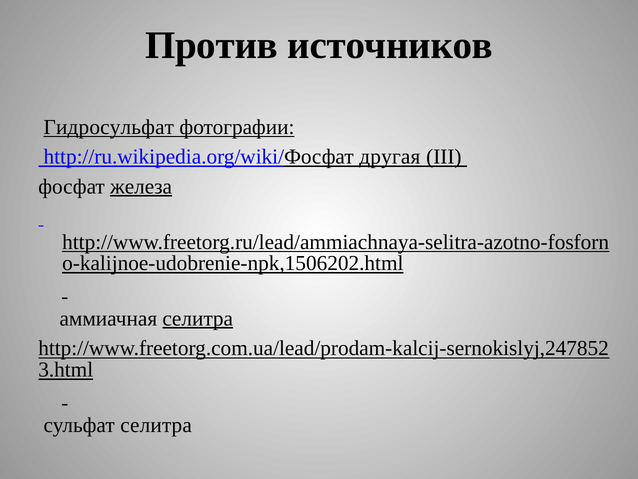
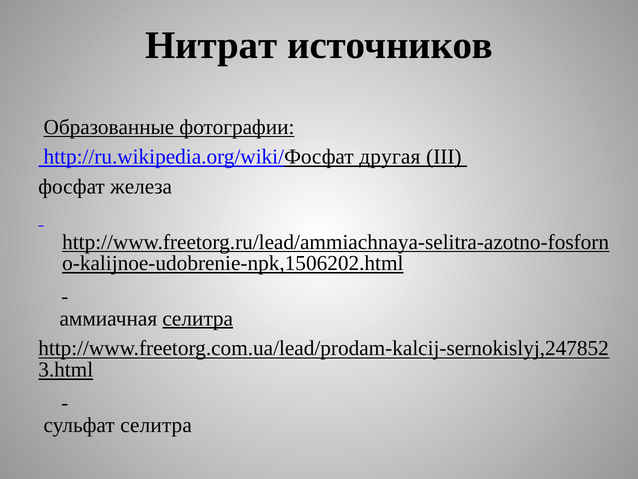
Против: Против -> Нитрат (211, 45)
Гидросульфат: Гидросульфат -> Образованные (109, 127)
железа underline: present -> none (141, 186)
